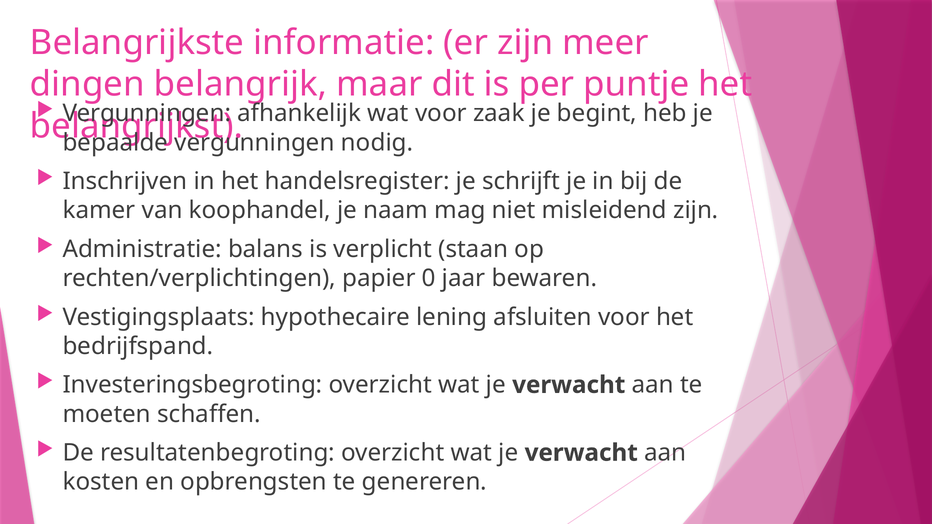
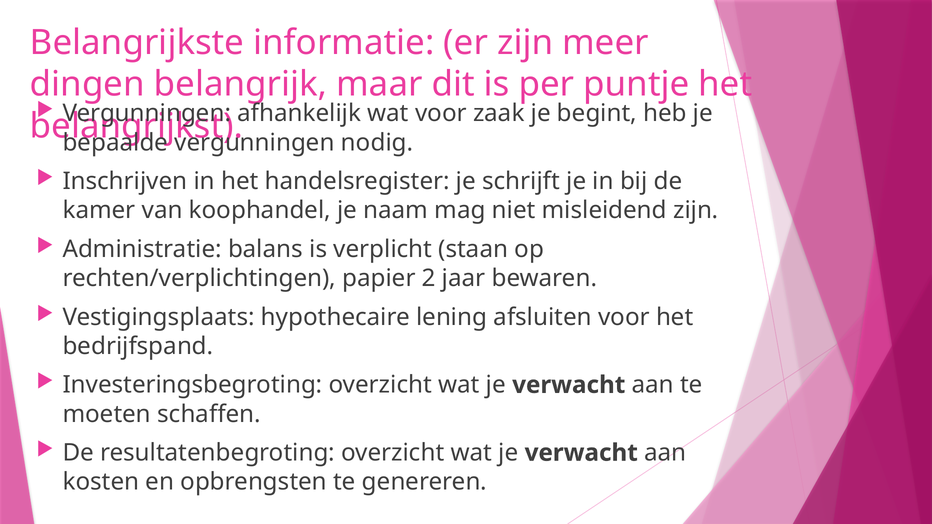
0: 0 -> 2 (429, 278)
